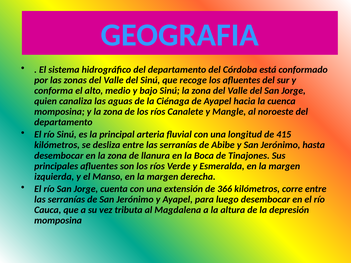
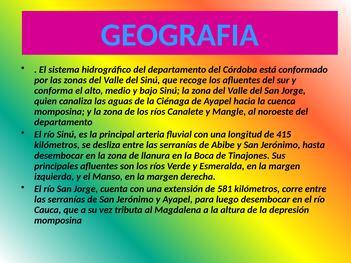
366: 366 -> 581 (225, 189)
